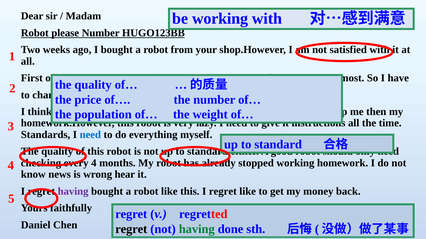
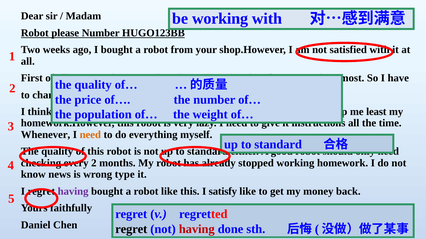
me then: then -> least (376, 112)
Standards: Standards -> Whenever (46, 135)
need colour: blue -> orange (90, 135)
4: 4 -> 2 (94, 163)
hear: hear -> type (125, 175)
this I regret: regret -> satisfy (223, 192)
having colour: green -> red (197, 230)
